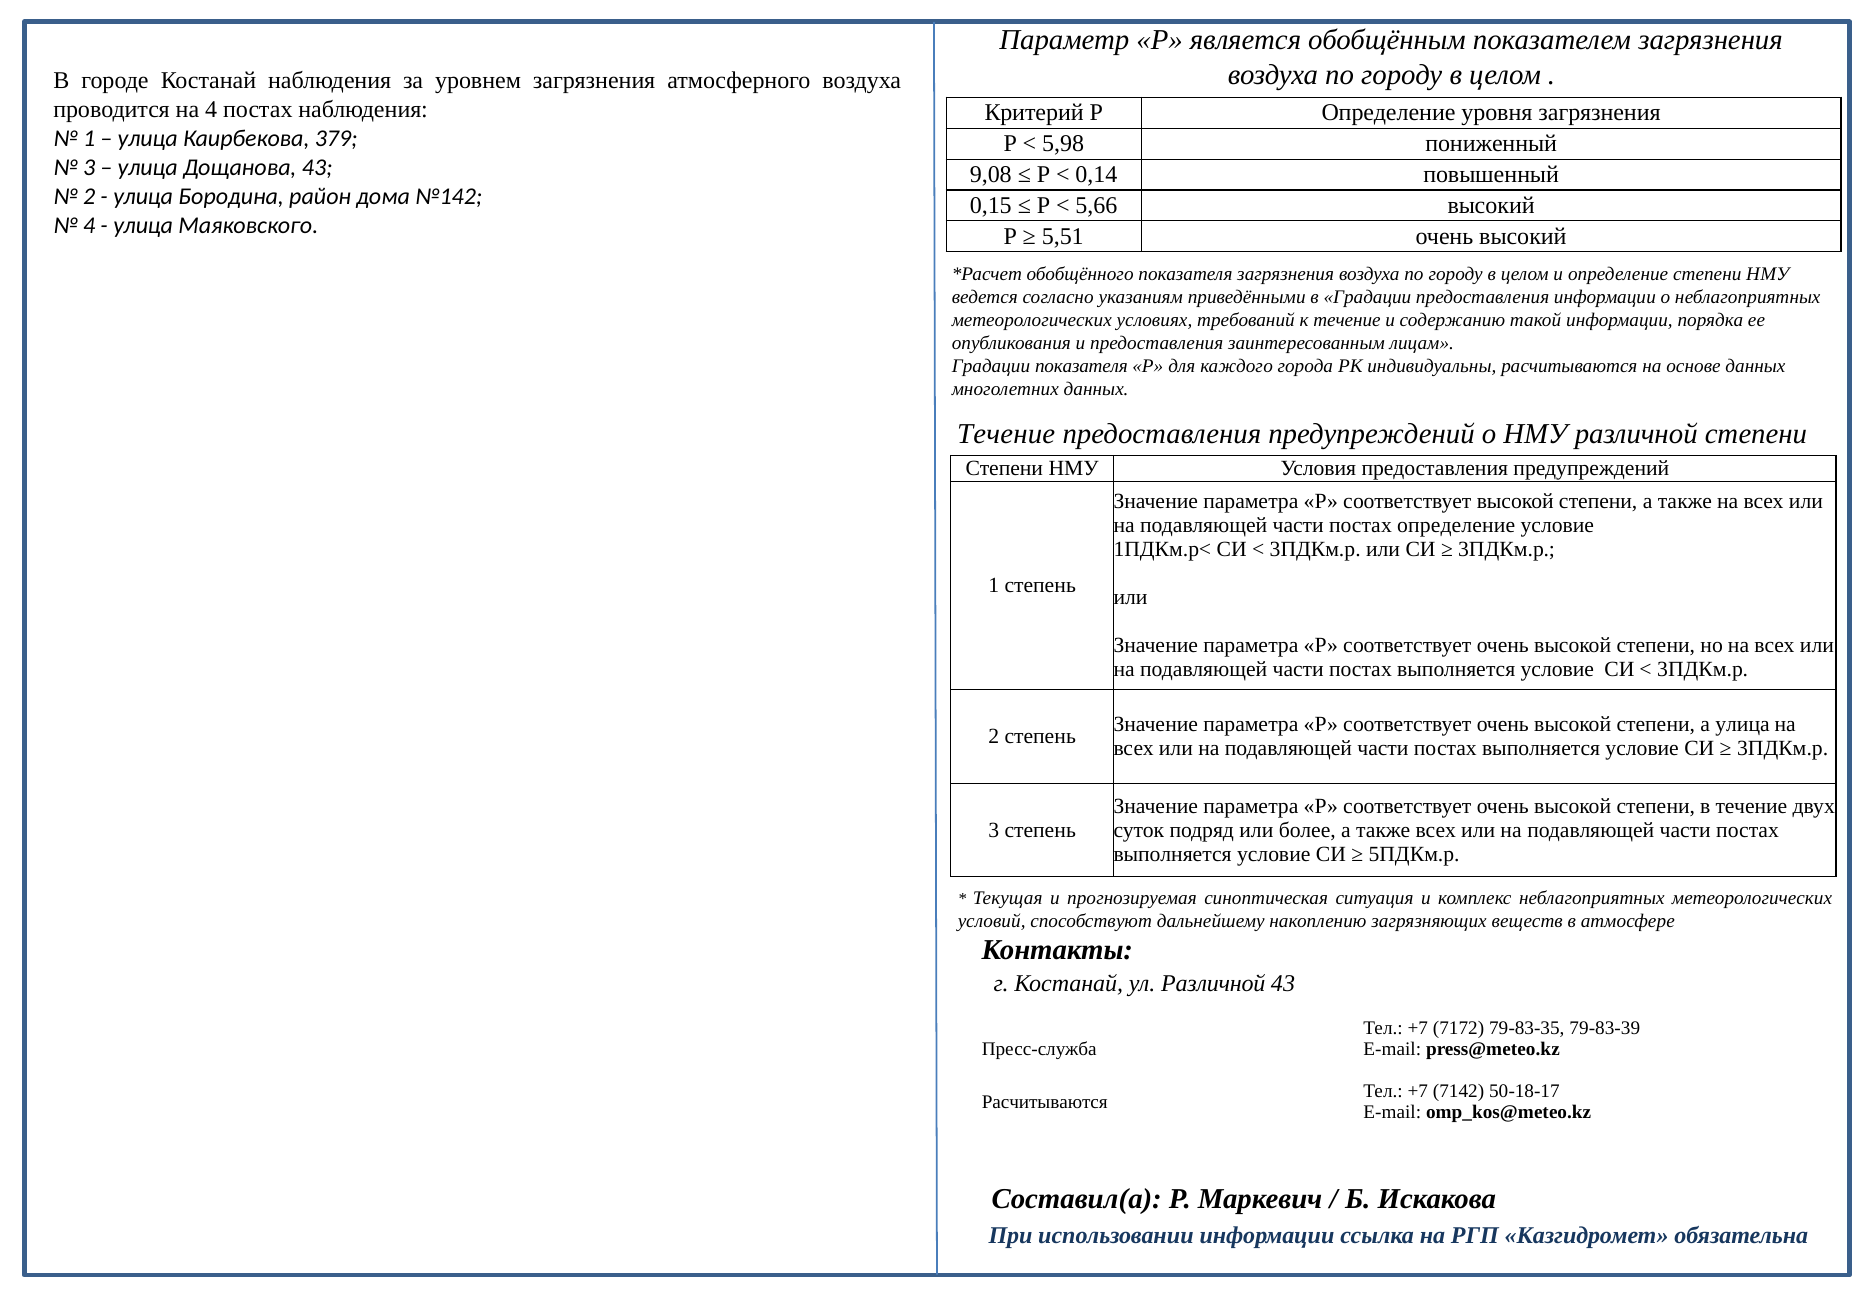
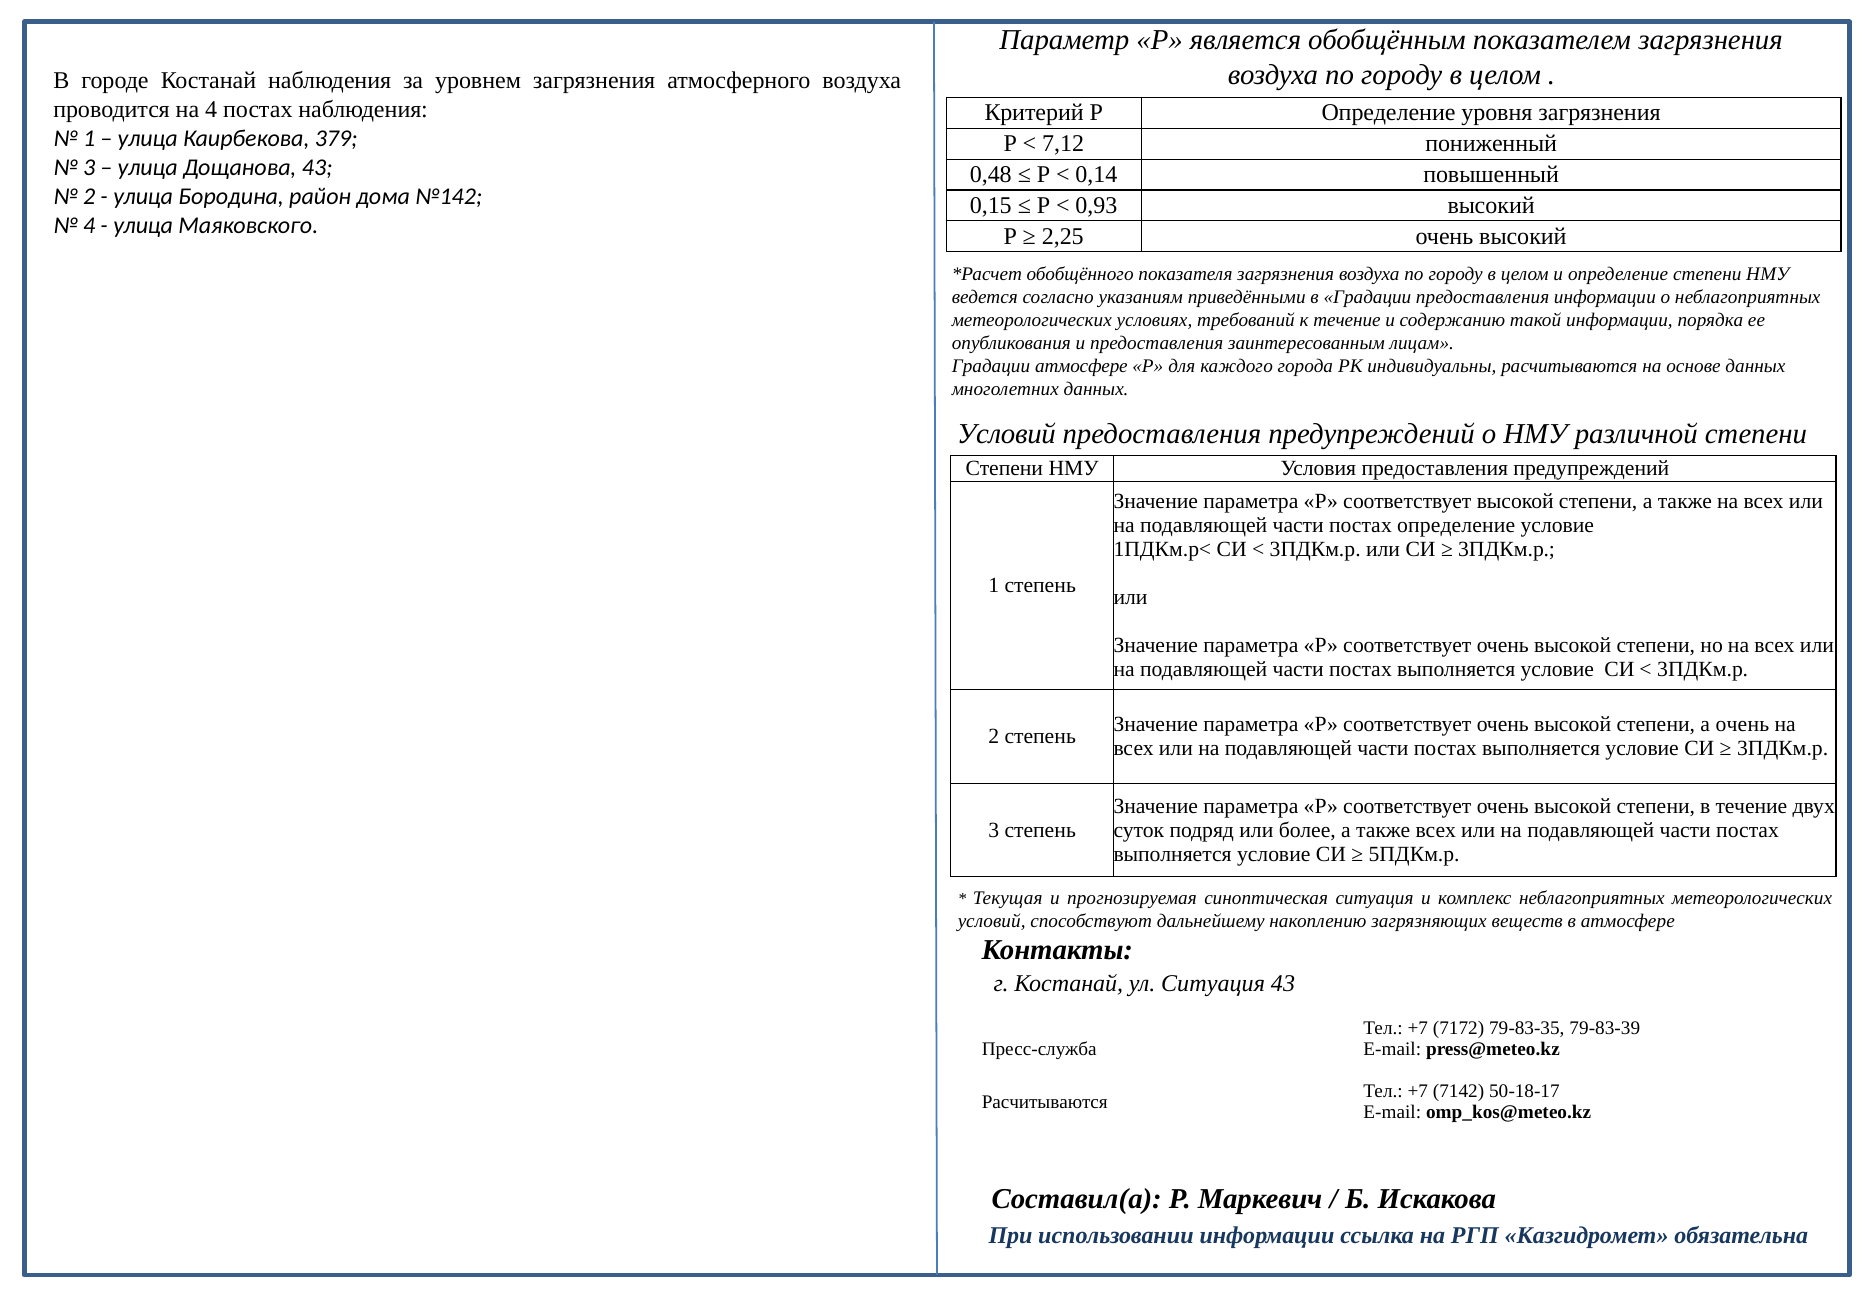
5,98: 5,98 -> 7,12 (1063, 143)
9,08: 9,08 -> 0,48 (991, 174)
5,66: 5,66 -> 0,93 (1096, 205)
5,51: 5,51 -> 2,25 (1063, 236)
Градации показателя: показателя -> атмосфере (1081, 366)
Течение: Течение -> Условий (1006, 435)
а улица: улица -> очень (1742, 725)
ул Различной: Различной -> Ситуация (1213, 984)
